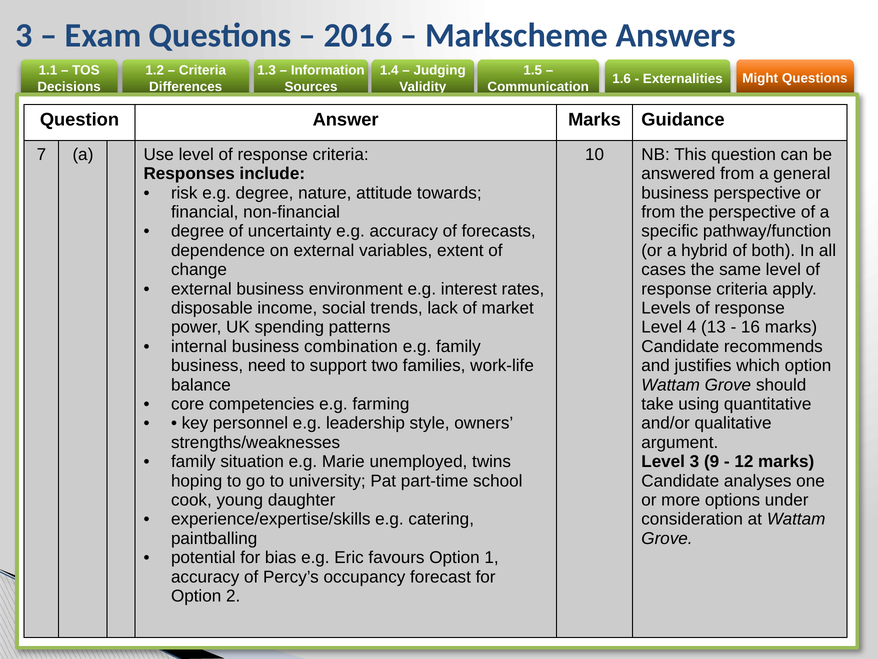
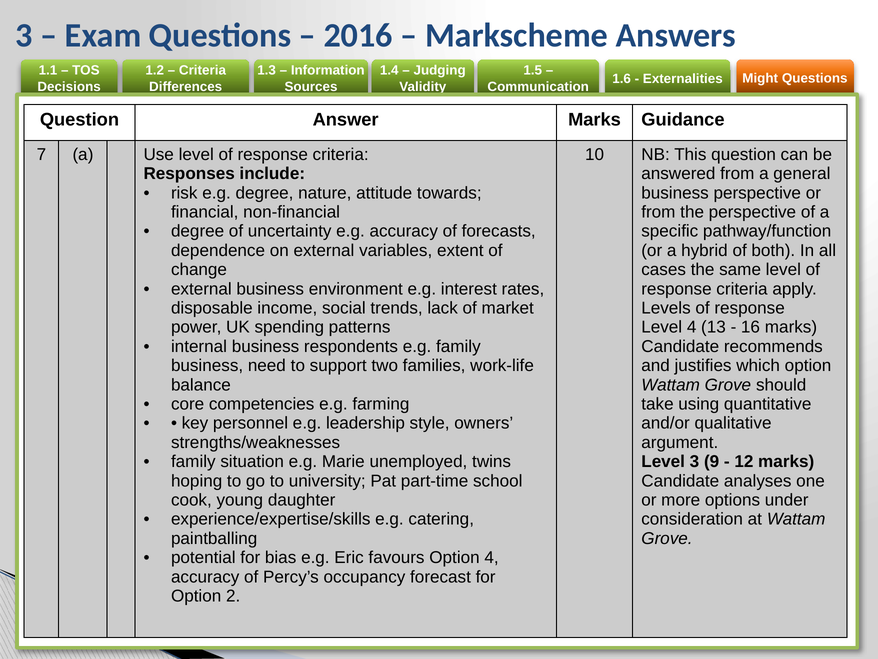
combination: combination -> respondents (351, 346)
Option 1: 1 -> 4 (492, 557)
